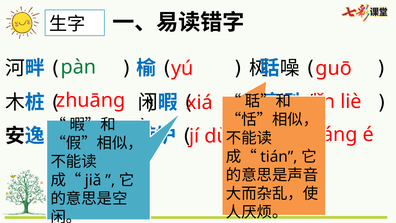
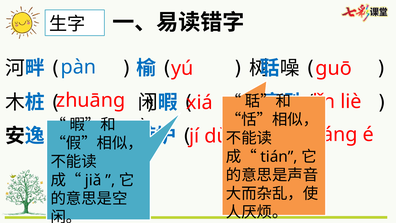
pàn colour: green -> blue (78, 67)
